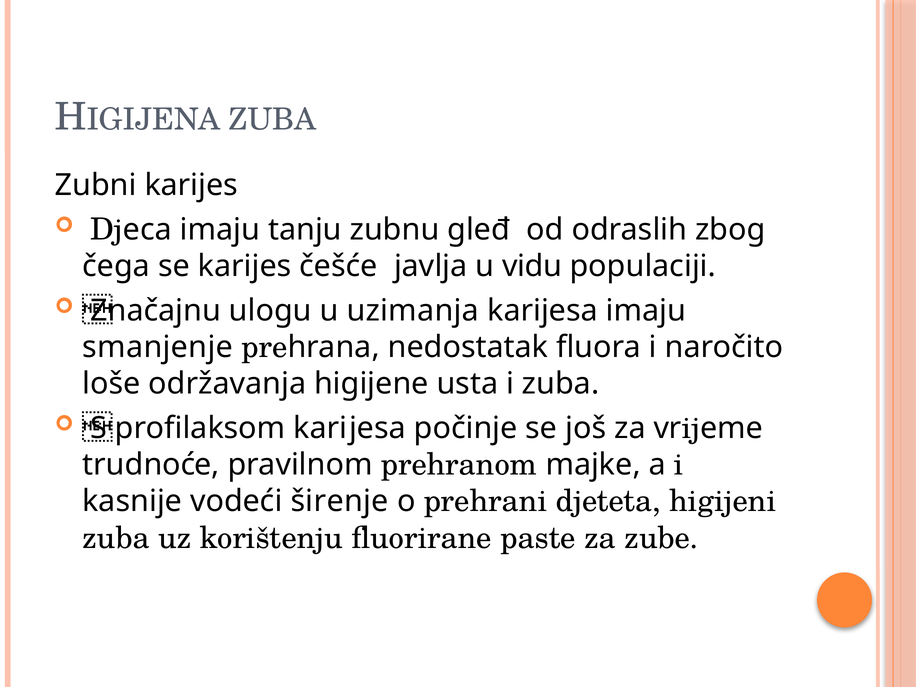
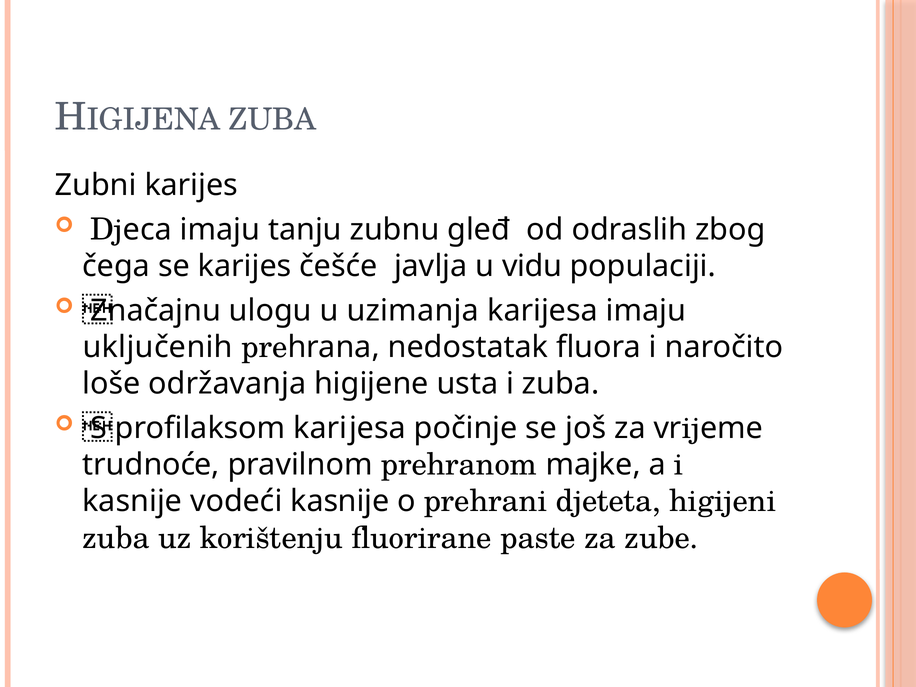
smanjenje: smanjenje -> uključenih (158, 347)
vodeći širenje: širenje -> kasnije (340, 501)
